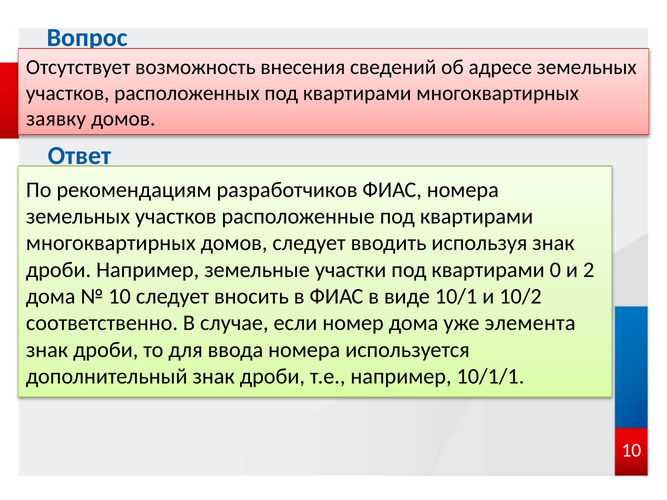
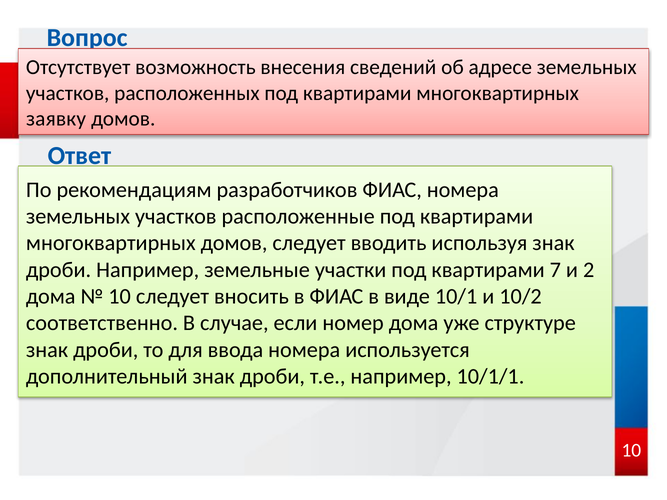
0: 0 -> 7 (555, 270)
элемента: элемента -> структуре (530, 323)
